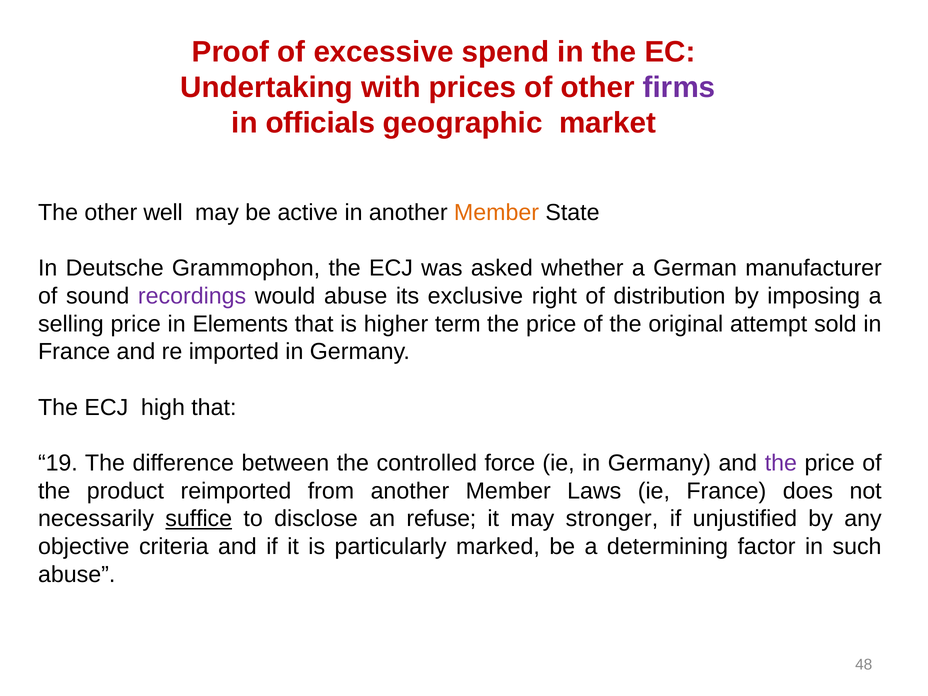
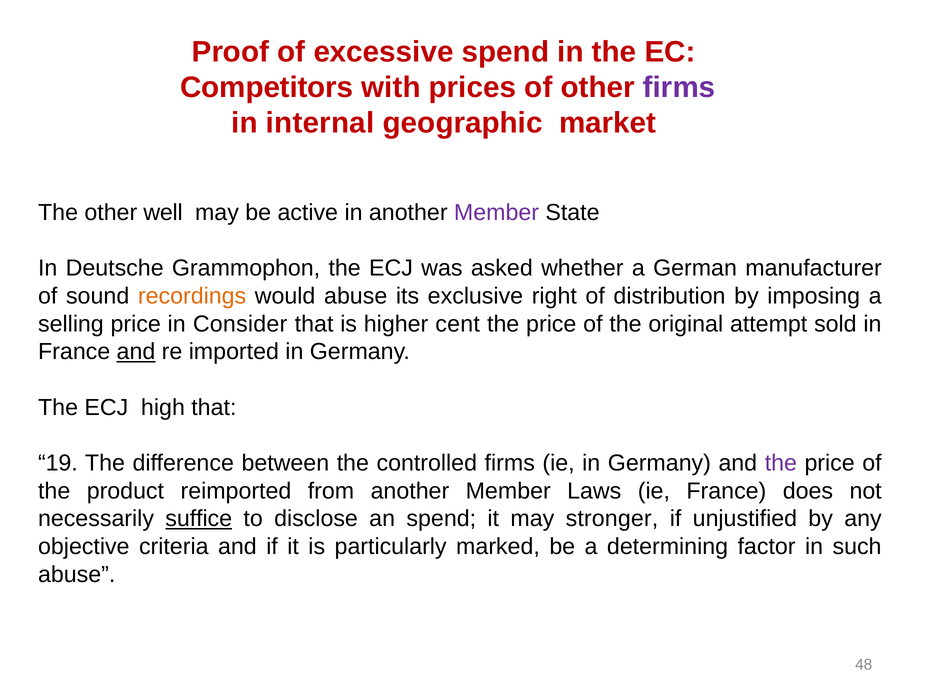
Undertaking: Undertaking -> Competitors (267, 87)
officials: officials -> internal (320, 123)
Member colour: orange -> purple (497, 213)
recordings colour: purple -> orange (192, 296)
Elements: Elements -> Consider (240, 324)
term: term -> cent (458, 324)
and underline: none -> present (136, 352)
controlled force: force -> firms (510, 463)
an refuse: refuse -> spend (441, 519)
